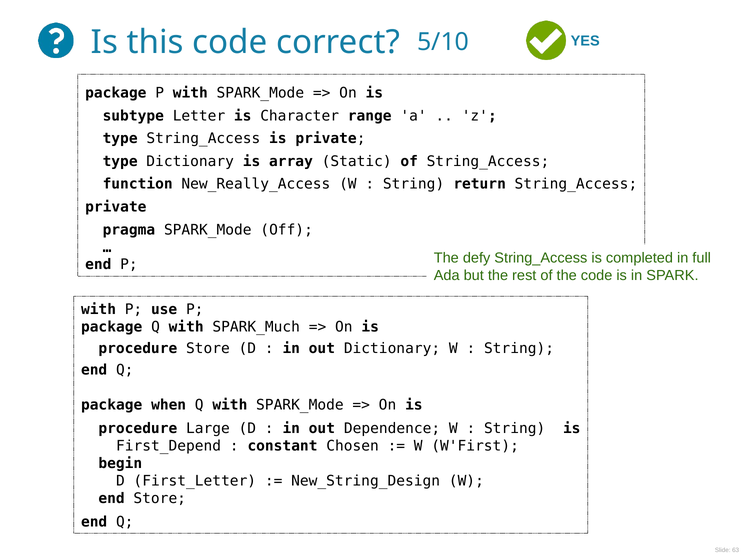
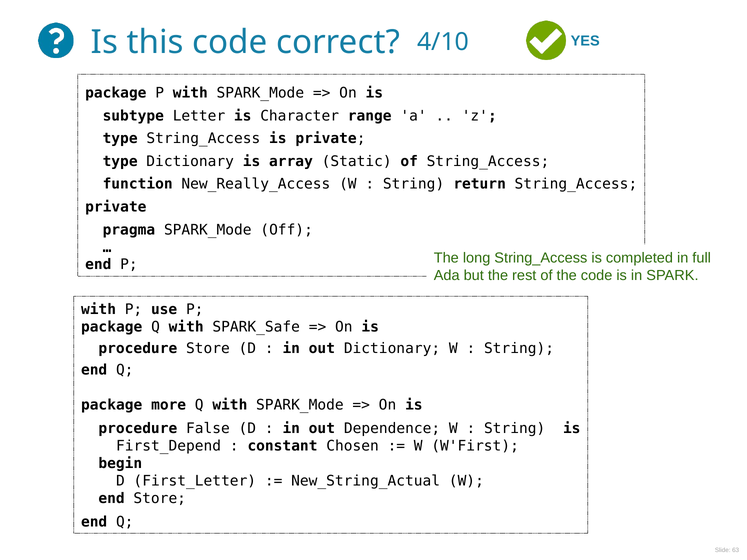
5/10: 5/10 -> 4/10 (443, 42)
defy: defy -> long (477, 258)
SPARK_Much: SPARK_Much -> SPARK_Safe (256, 327)
when: when -> more (169, 405)
Large: Large -> False (208, 429)
New_String_Design: New_String_Design -> New_String_Actual (366, 481)
